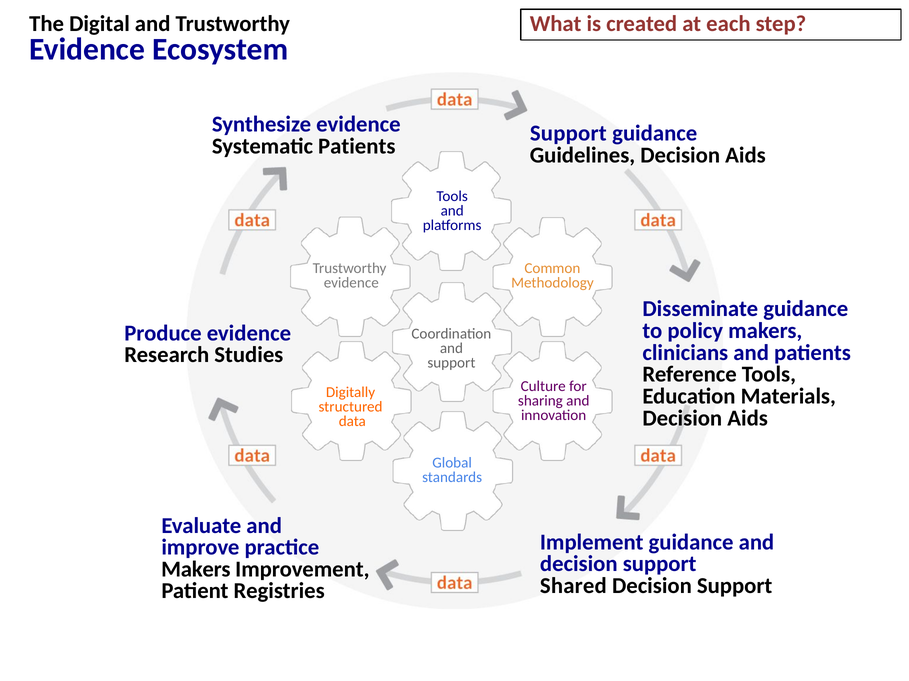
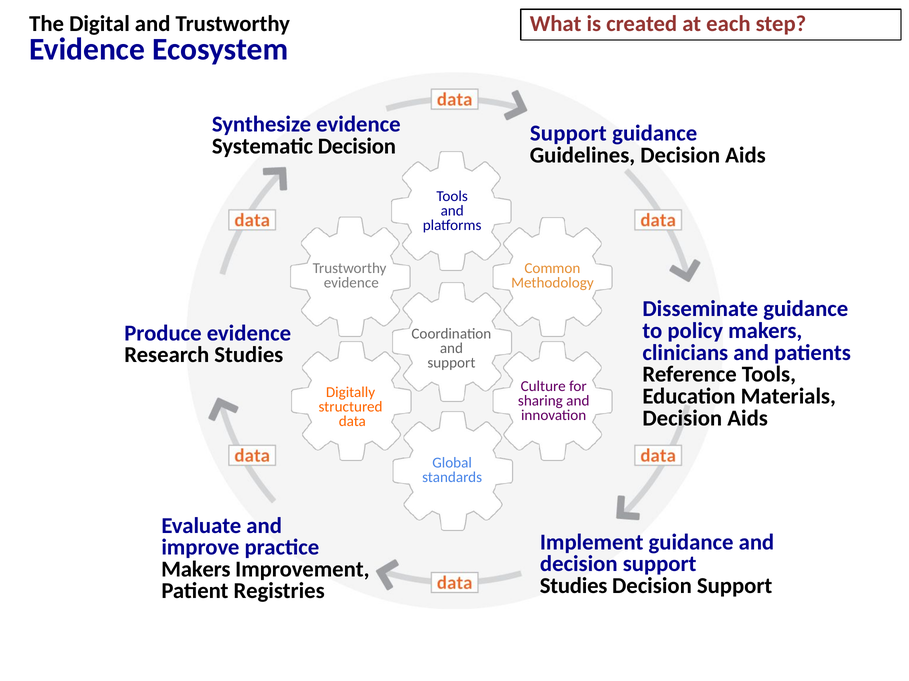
Systematic Patients: Patients -> Decision (357, 146)
Shared: Shared -> Studies (574, 586)
